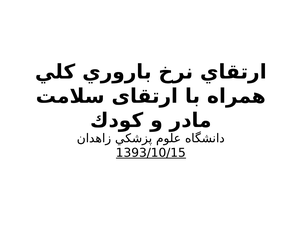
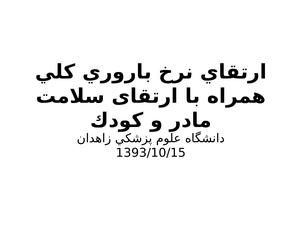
1393/10/15 underline: present -> none (151, 153)
